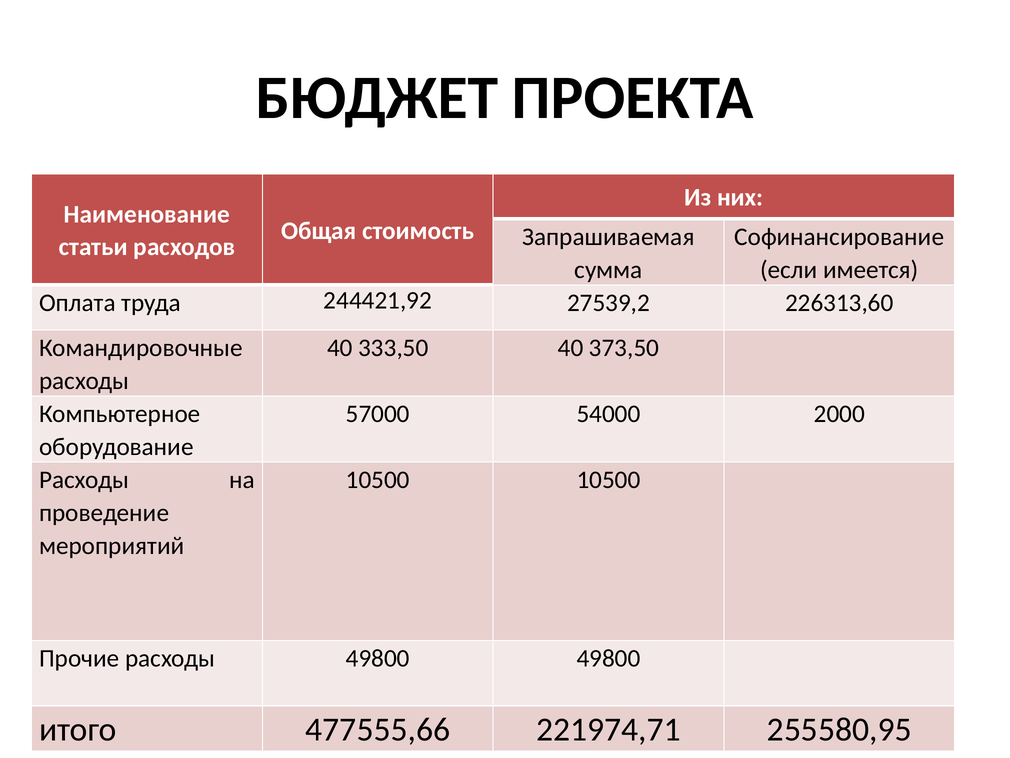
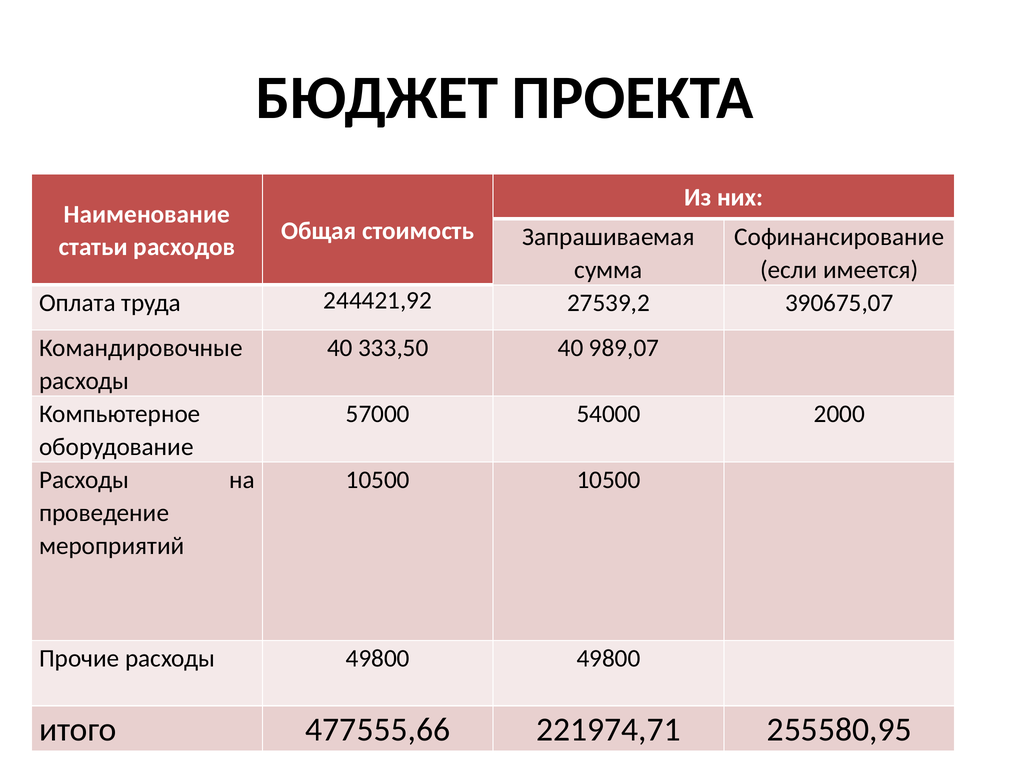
226313,60: 226313,60 -> 390675,07 (839, 303)
373,50: 373,50 -> 989,07 (624, 348)
